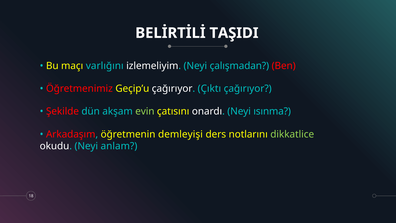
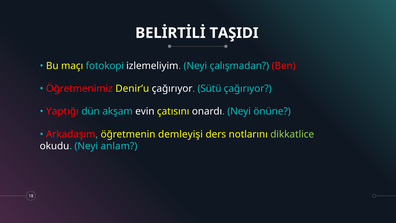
varlığını: varlığını -> fotokopi (105, 66)
Geçip’u: Geçip’u -> Denir’u (132, 89)
Çıktı: Çıktı -> Sütü (209, 89)
Şekilde: Şekilde -> Yaptığı (62, 111)
evin colour: light green -> white (145, 111)
ısınma: ısınma -> önüne (272, 111)
